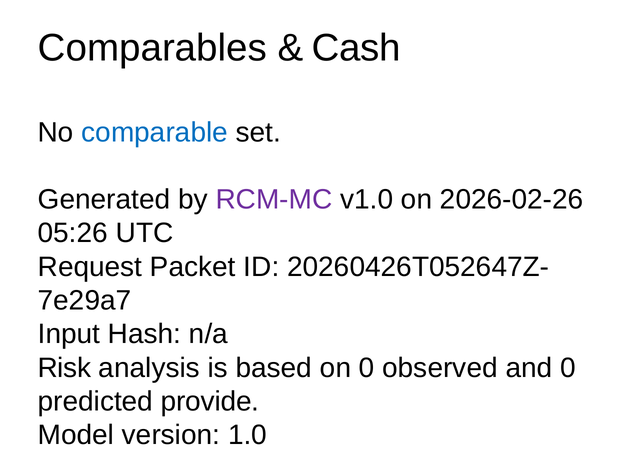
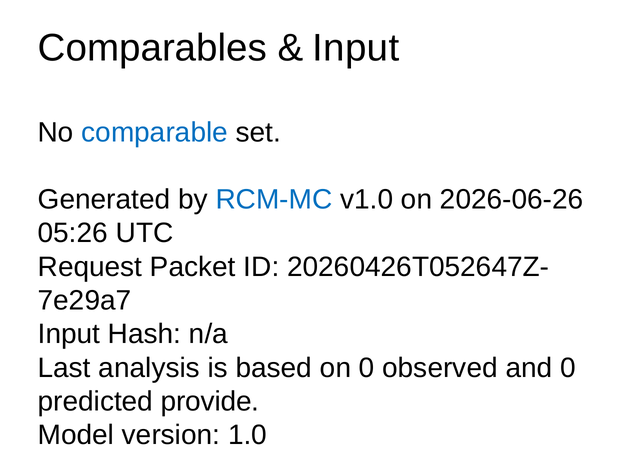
Cash: Cash -> Input (356, 48)
RCM-MC colour: purple -> blue (274, 200)
2026-02-26: 2026-02-26 -> 2026-06-26 (512, 200)
Risk: Risk -> Last (64, 368)
